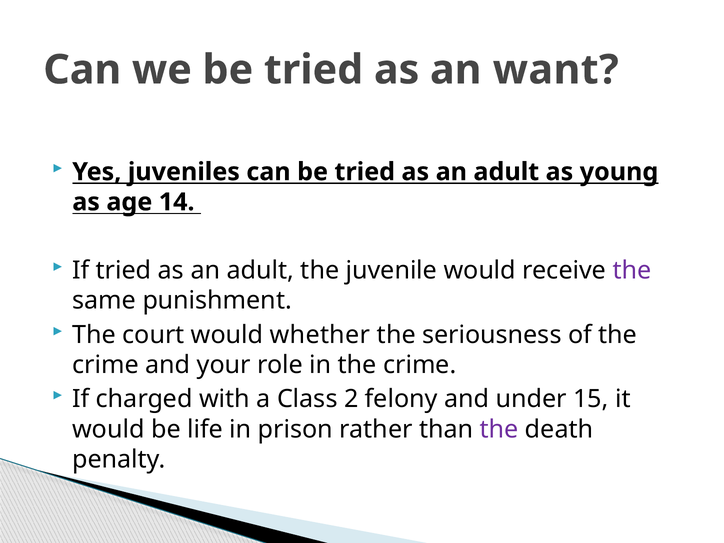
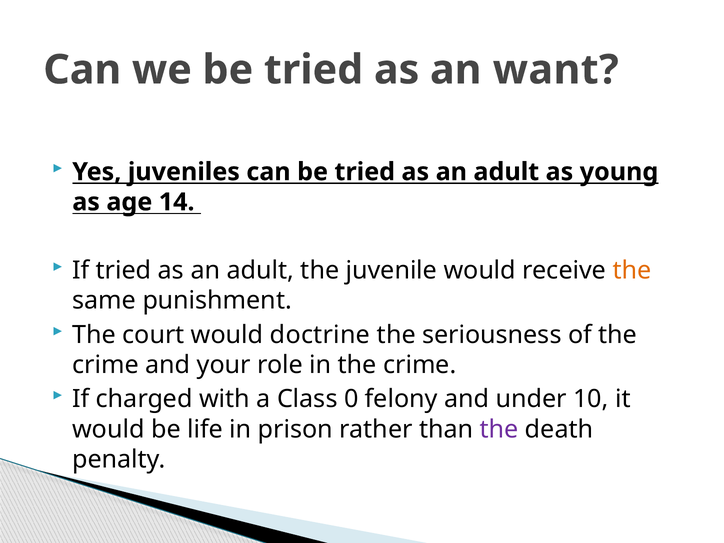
the colour: purple -> orange (632, 270)
whether: whether -> doctrine (320, 335)
2: 2 -> 0 (351, 399)
15: 15 -> 10 (591, 399)
